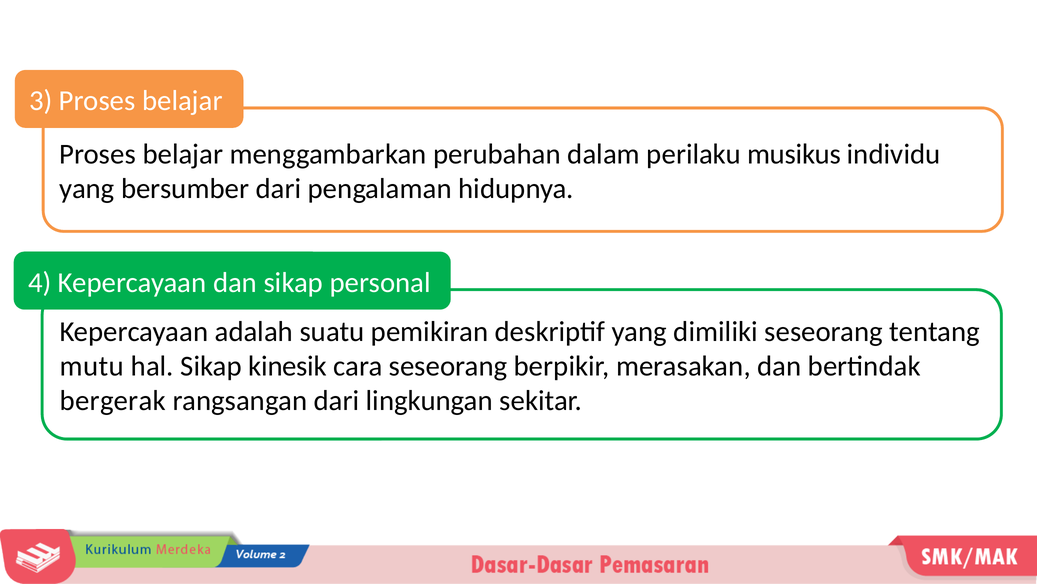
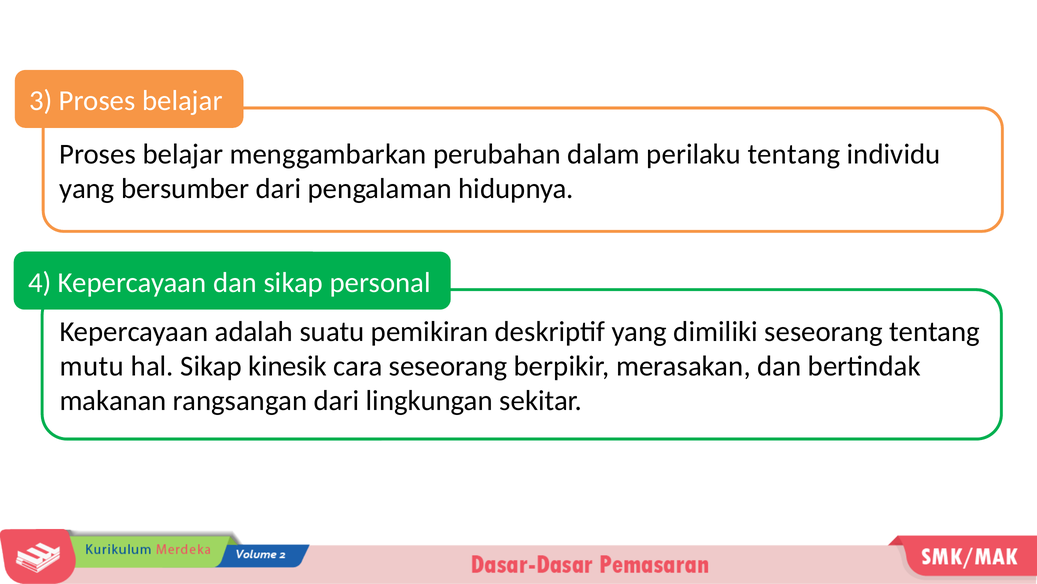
perilaku musikus: musikus -> tentang (794, 154)
bergerak: bergerak -> makanan (113, 401)
